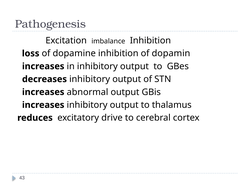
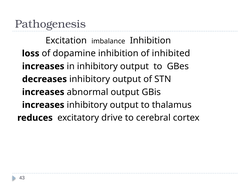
dopamin: dopamin -> inhibited (171, 54)
